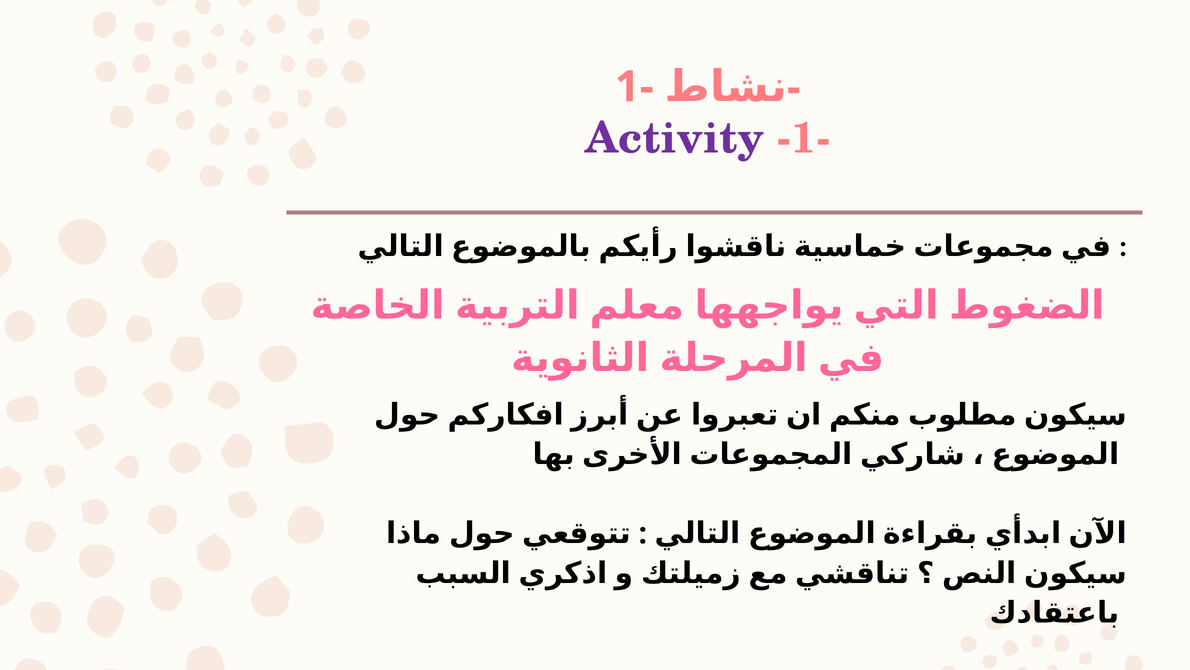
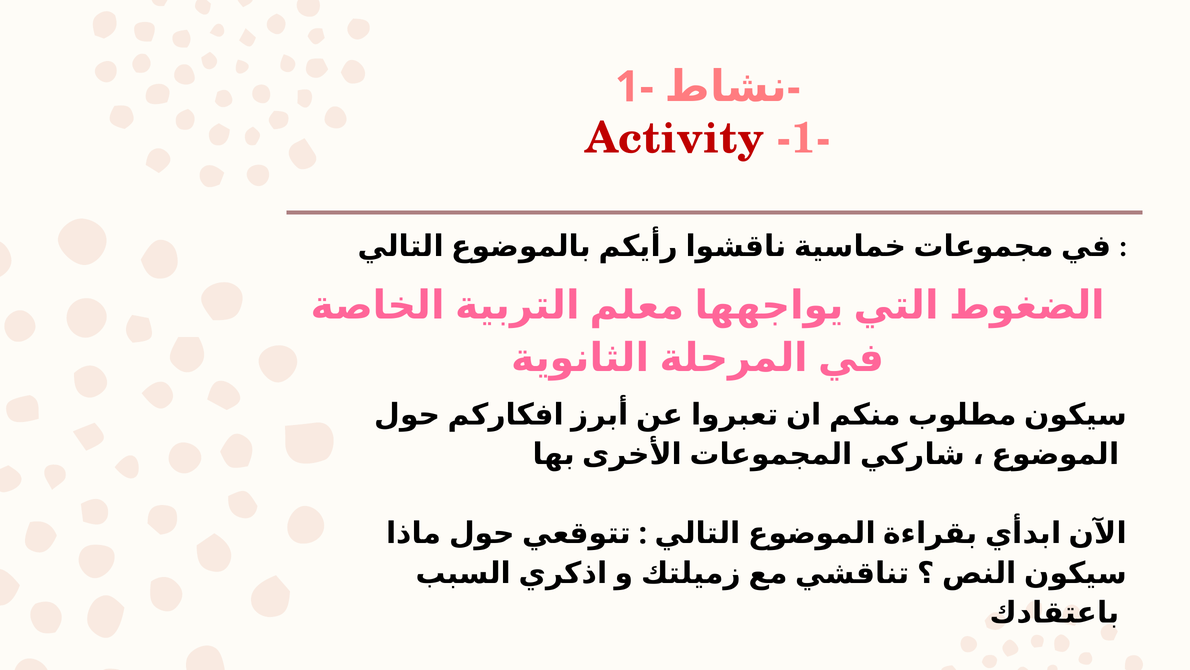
Activity colour: purple -> red (675, 138)
